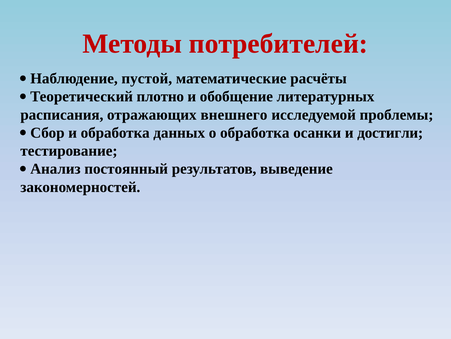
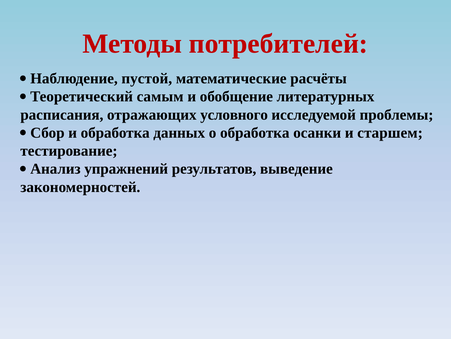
плотно: плотно -> самым (160, 96)
внешнего: внешнего -> условного (234, 114)
достигли: достигли -> старшем (390, 133)
постоянный: постоянный -> упражнений (126, 169)
